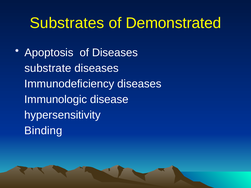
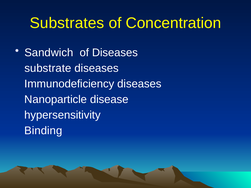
Demonstrated: Demonstrated -> Concentration (173, 23)
Apoptosis: Apoptosis -> Sandwich (49, 53)
Immunologic: Immunologic -> Nanoparticle (56, 100)
